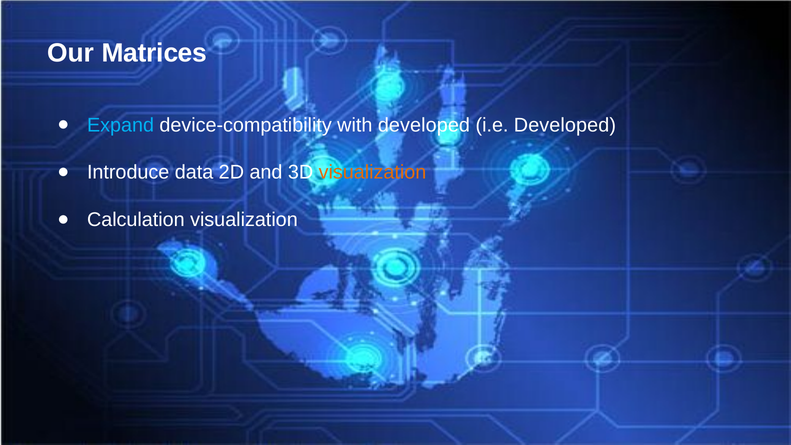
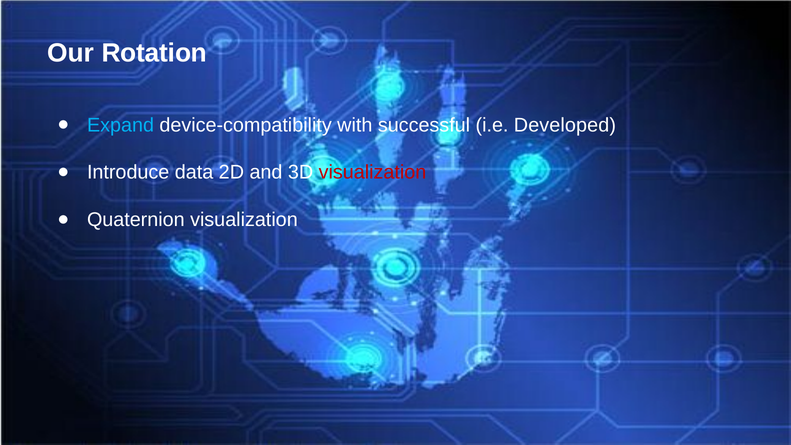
Matrices: Matrices -> Rotation (154, 53)
with developed: developed -> successful (424, 125)
visualization colour: orange -> red (373, 172)
Calculation: Calculation -> Quaternion (136, 220)
